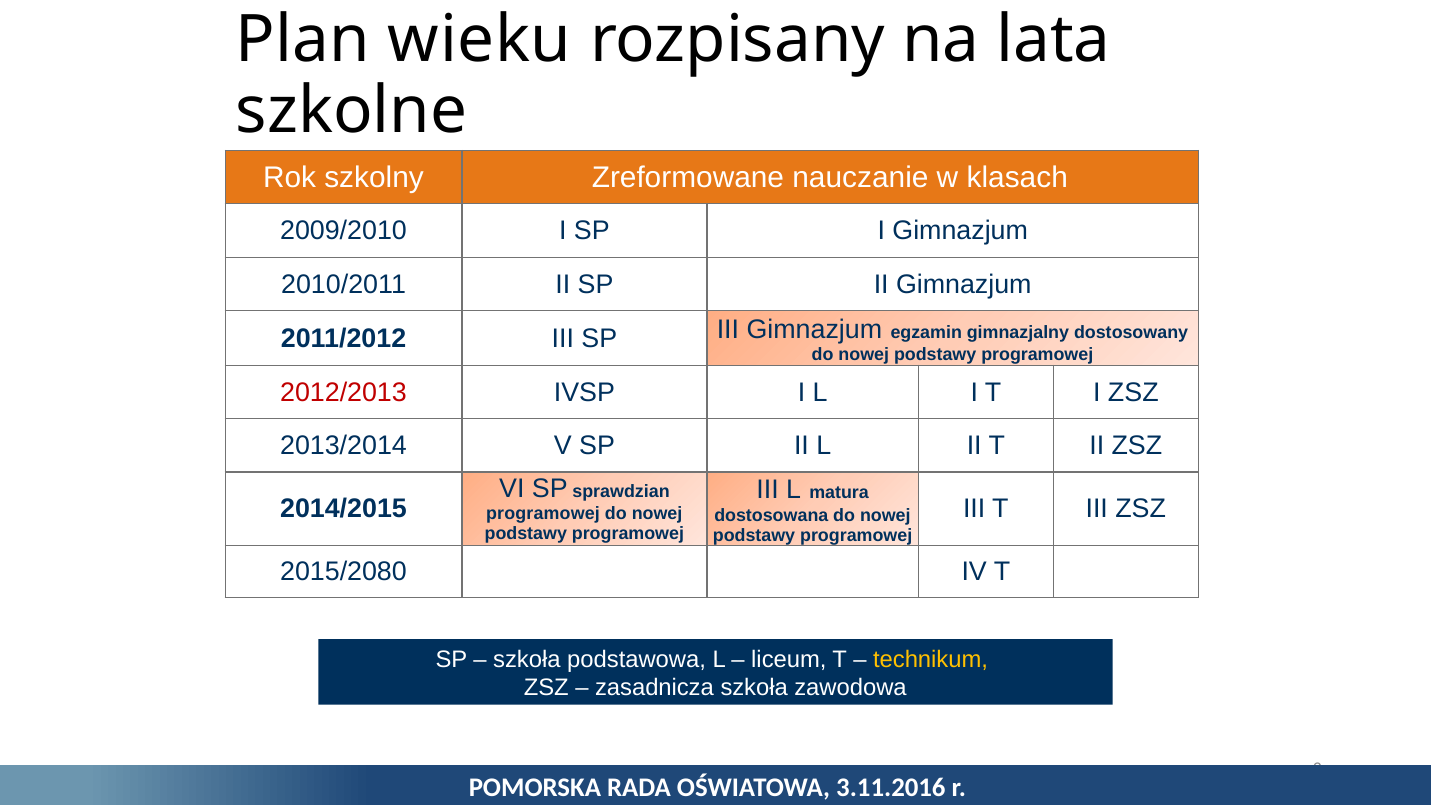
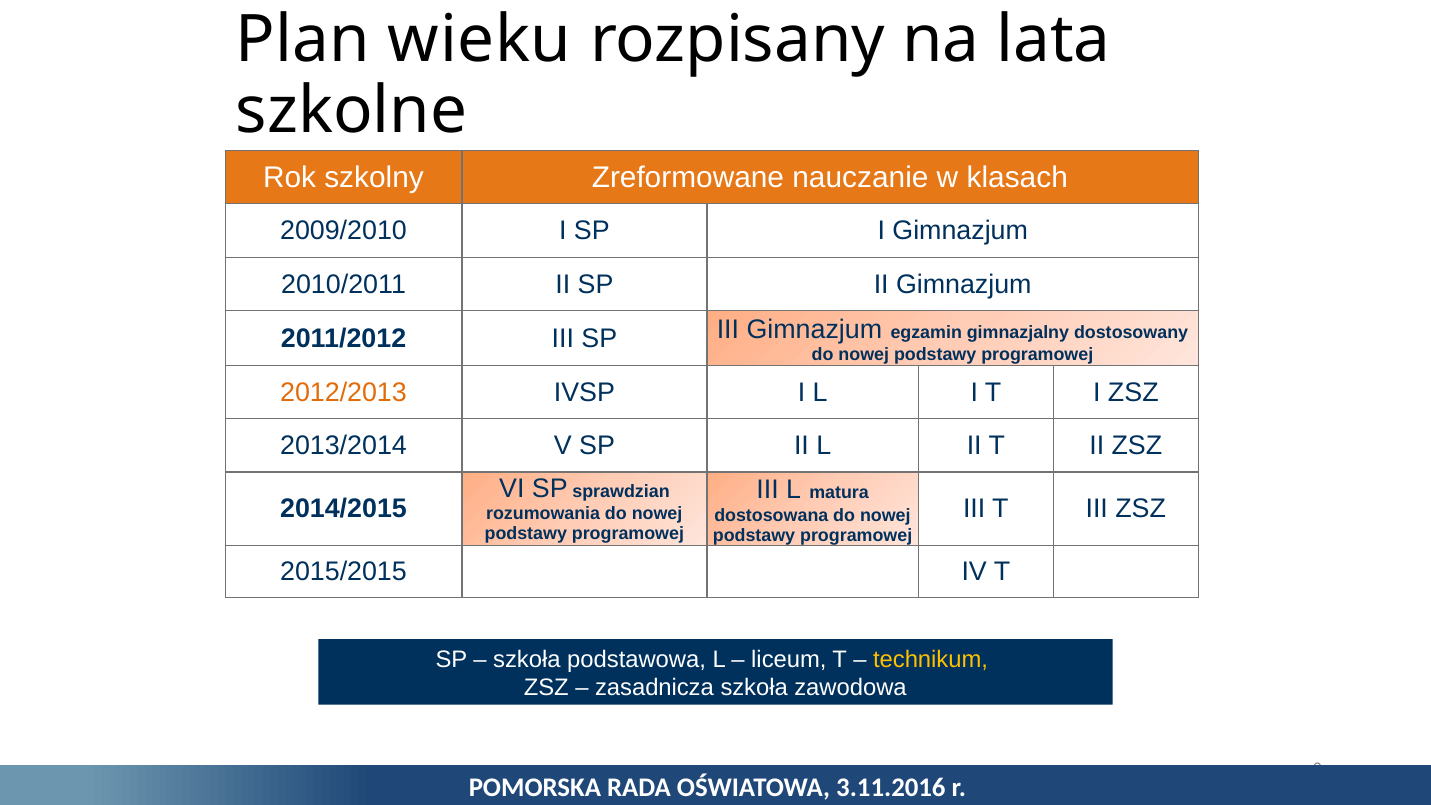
2012/2013 colour: red -> orange (343, 392)
programowej: programowej -> rozumowania (543, 514)
2015/2080: 2015/2080 -> 2015/2015 (343, 572)
